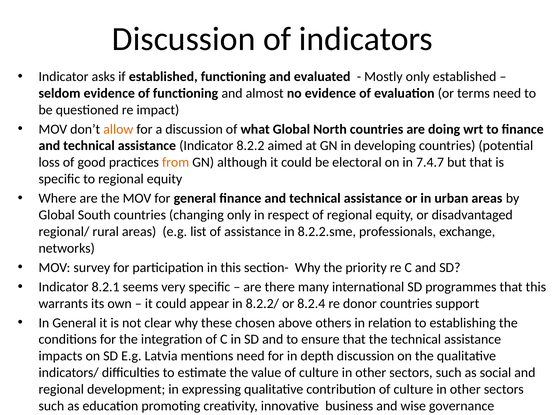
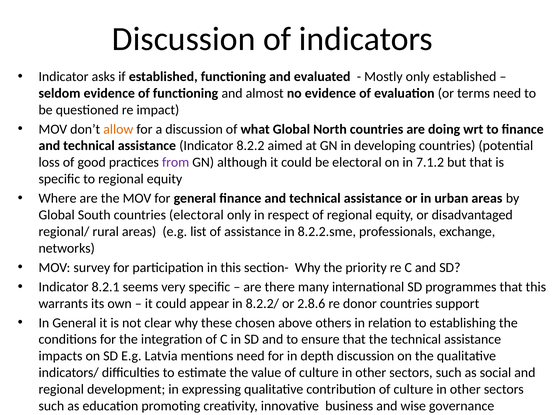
from colour: orange -> purple (176, 162)
7.4.7: 7.4.7 -> 7.1.2 (430, 162)
countries changing: changing -> electoral (196, 215)
8.2.4: 8.2.4 -> 2.8.6 (311, 303)
